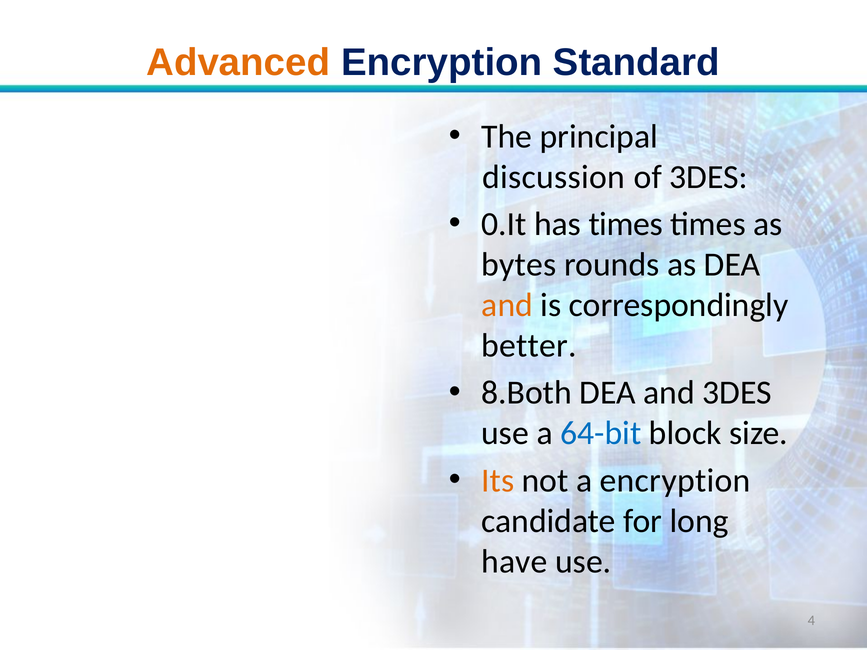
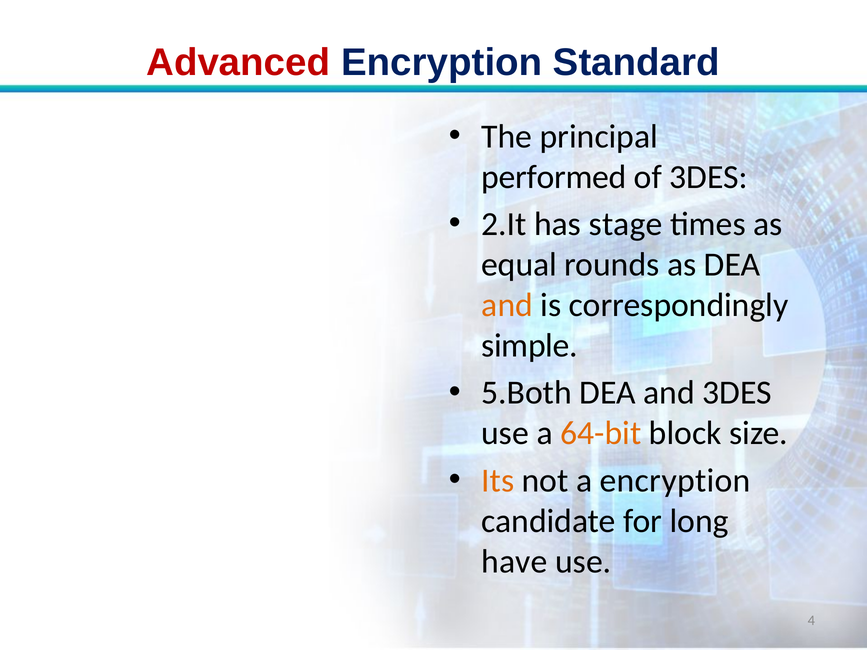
Advanced colour: orange -> red (238, 63)
discussion: discussion -> performed (554, 177)
0.It: 0.It -> 2.It (504, 224)
has times: times -> stage (626, 224)
bytes: bytes -> equal (519, 265)
better: better -> simple (529, 346)
8.Both: 8.Both -> 5.Both (527, 393)
64-bit colour: blue -> orange (601, 433)
